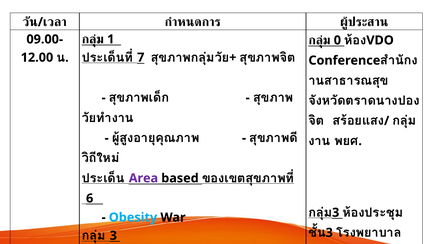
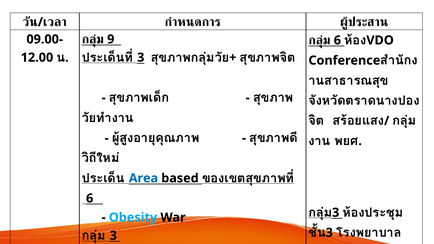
1: 1 -> 9 (111, 39)
0: 0 -> 6 (337, 40)
7: 7 -> 3 (141, 58)
Area colour: purple -> blue (143, 178)
